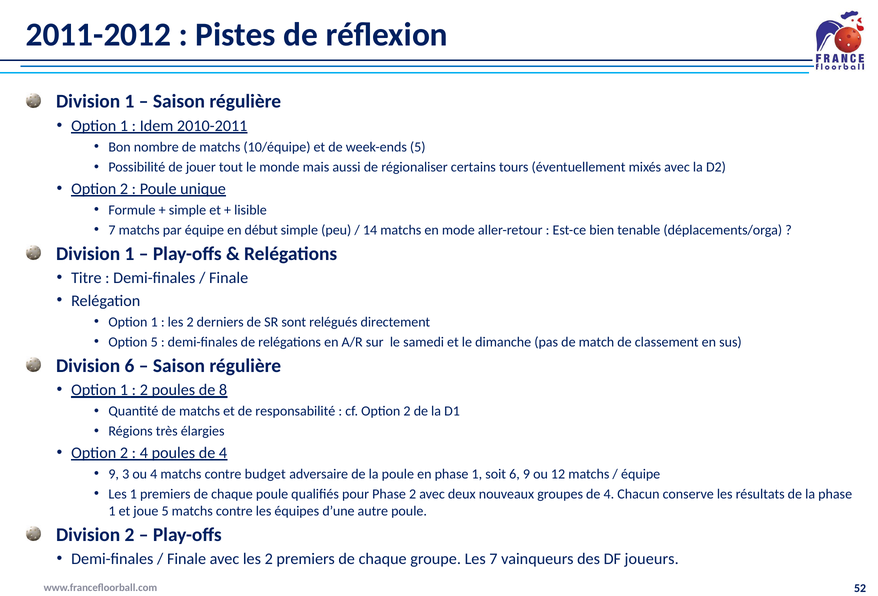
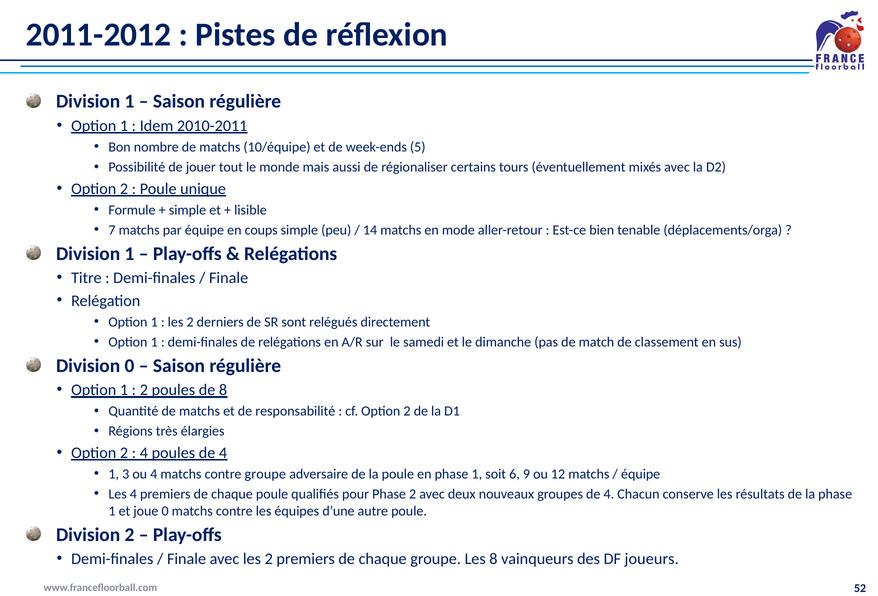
début: début -> coups (261, 230)
5: 5 -> 1 (154, 342)
Division 6: 6 -> 0 (129, 366)
9: 9 -> 1 (114, 475)
contre budget: budget -> groupe (265, 475)
Les 1: 1 -> 4 (133, 495)
joue 5: 5 -> 0 (165, 511)
Les 7: 7 -> 8 (493, 560)
